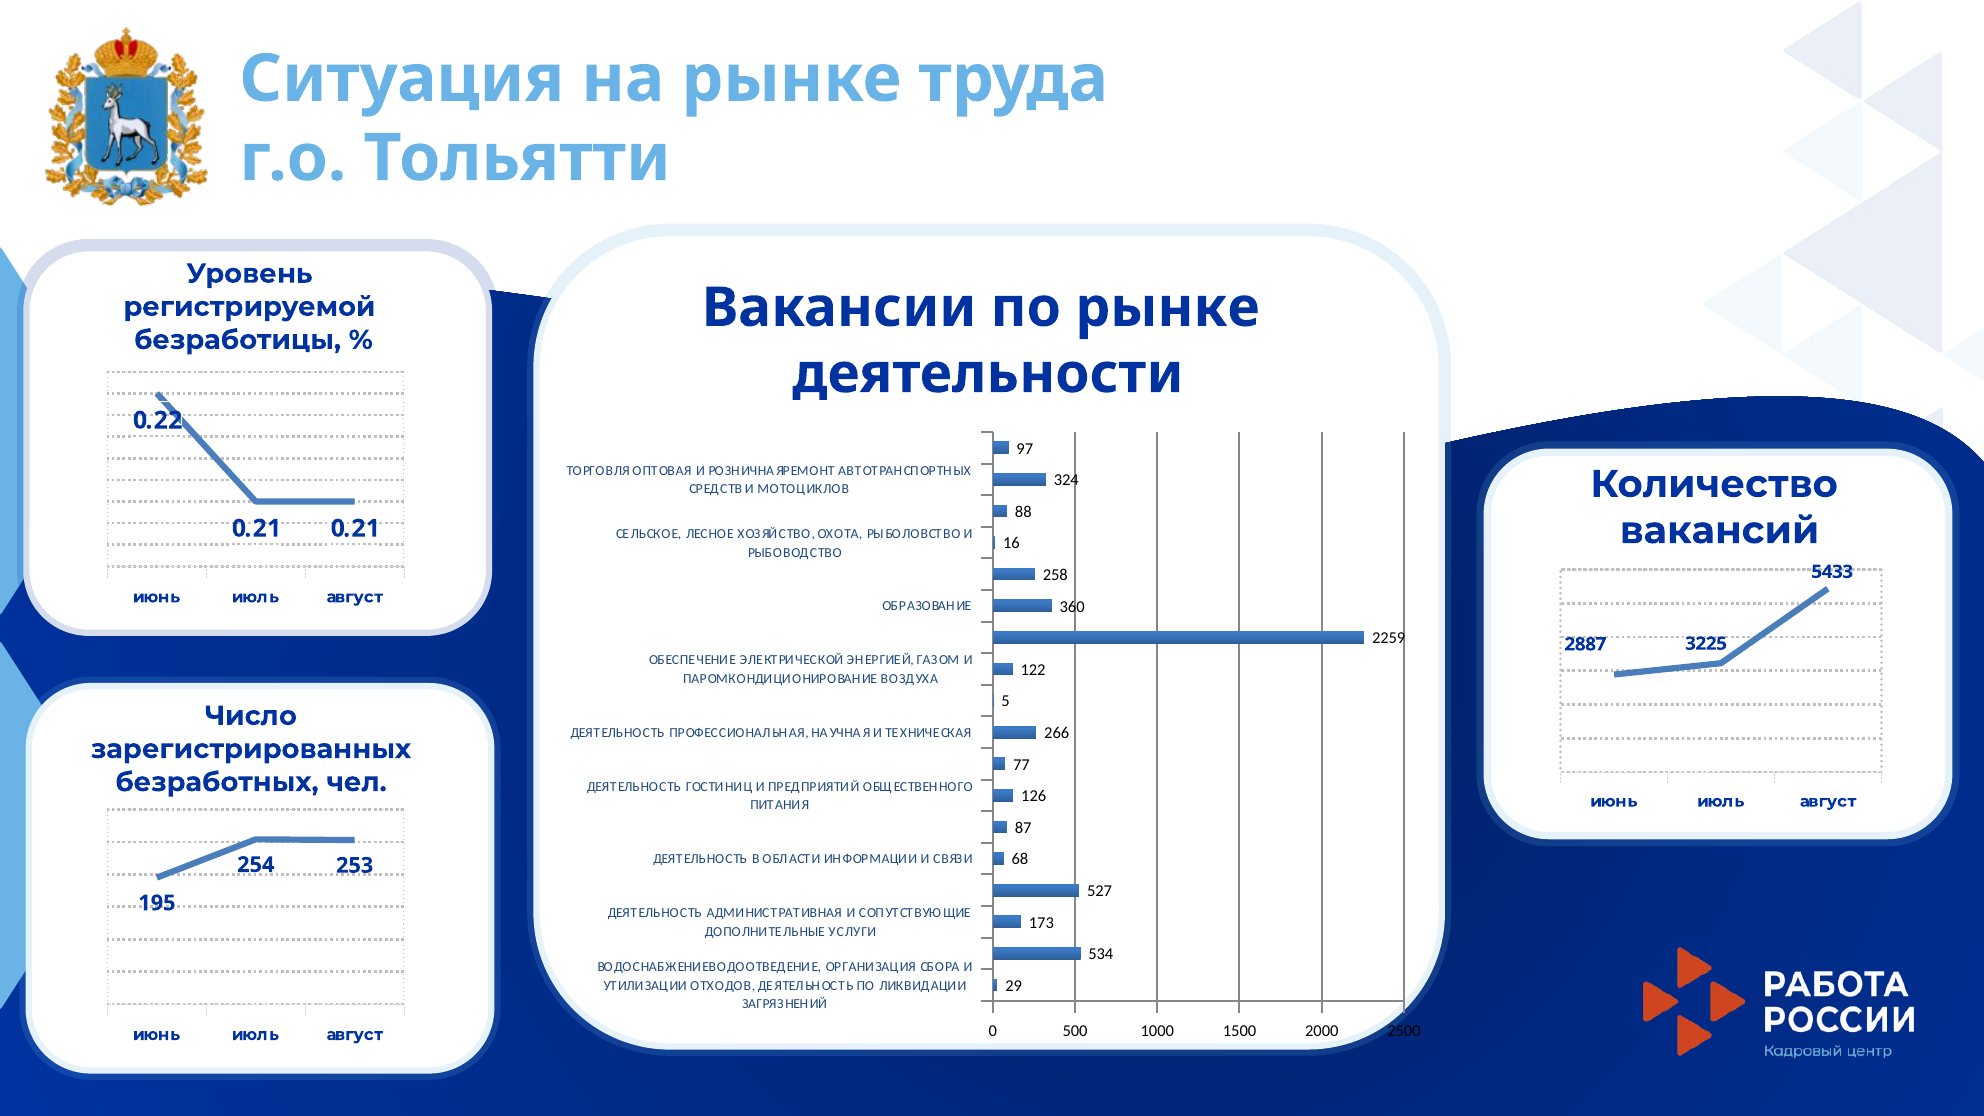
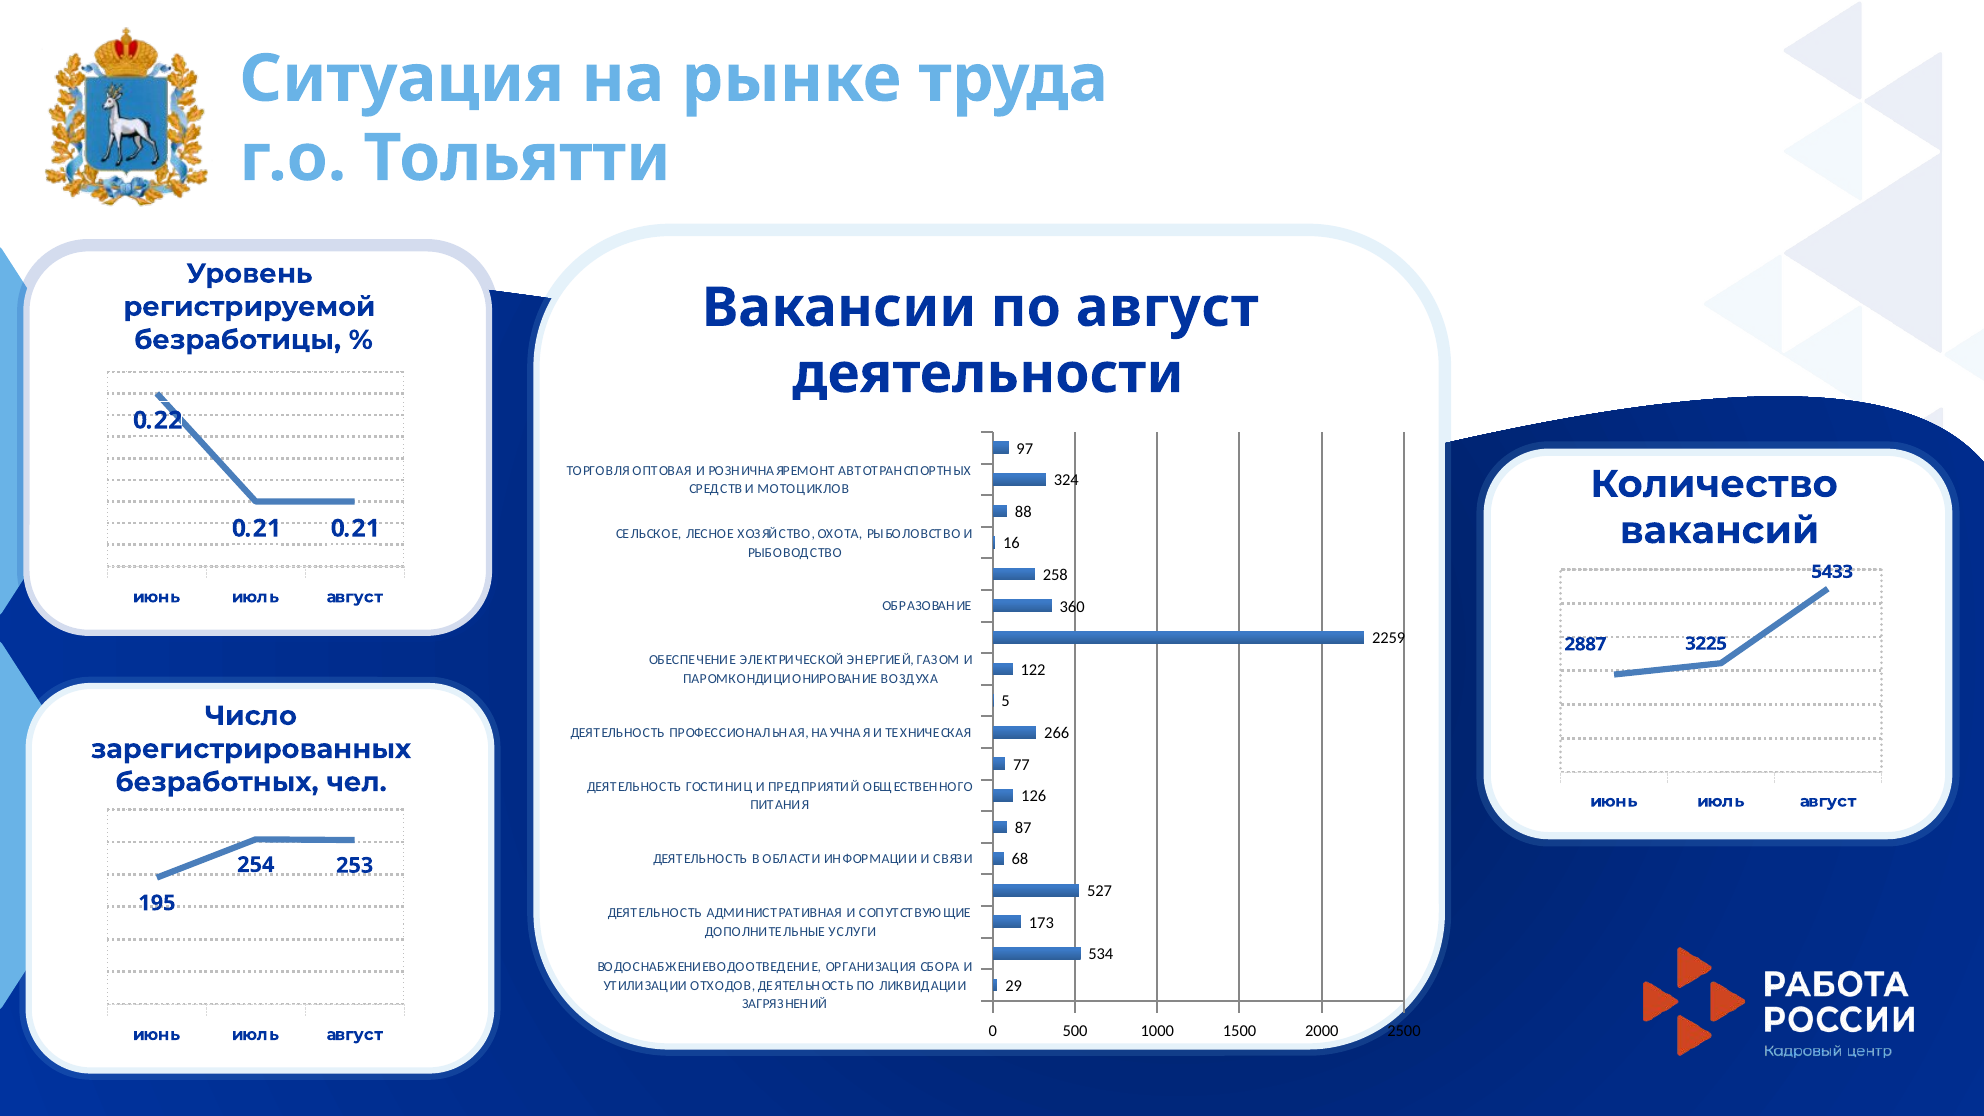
по рынке: рынке -> август (1167, 308)
